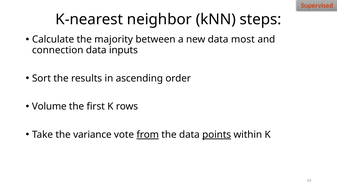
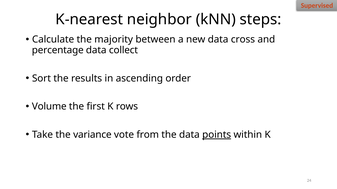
most: most -> cross (243, 40)
connection: connection -> percentage (58, 50)
inputs: inputs -> collect (123, 50)
from underline: present -> none (148, 135)
